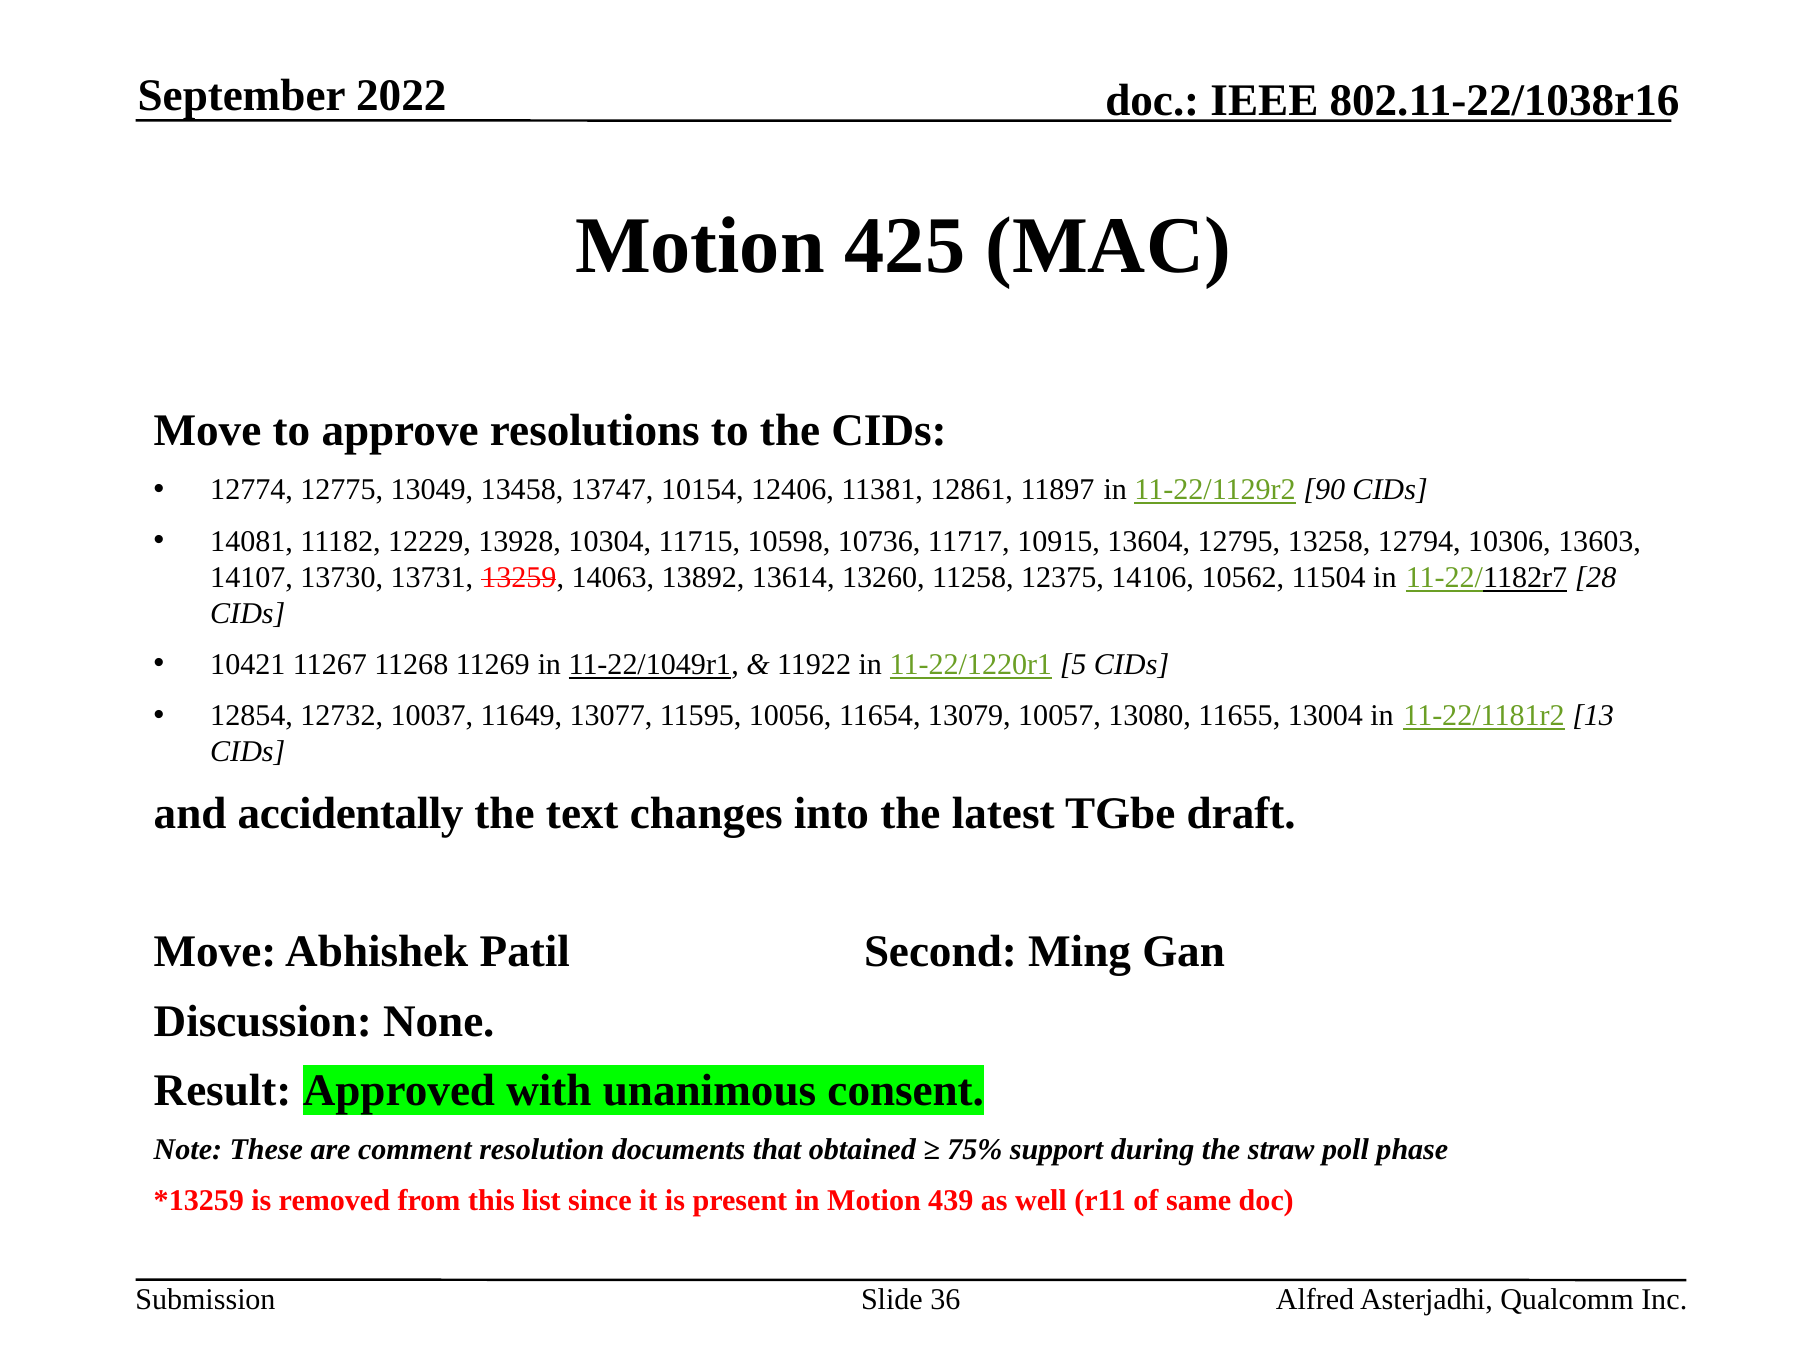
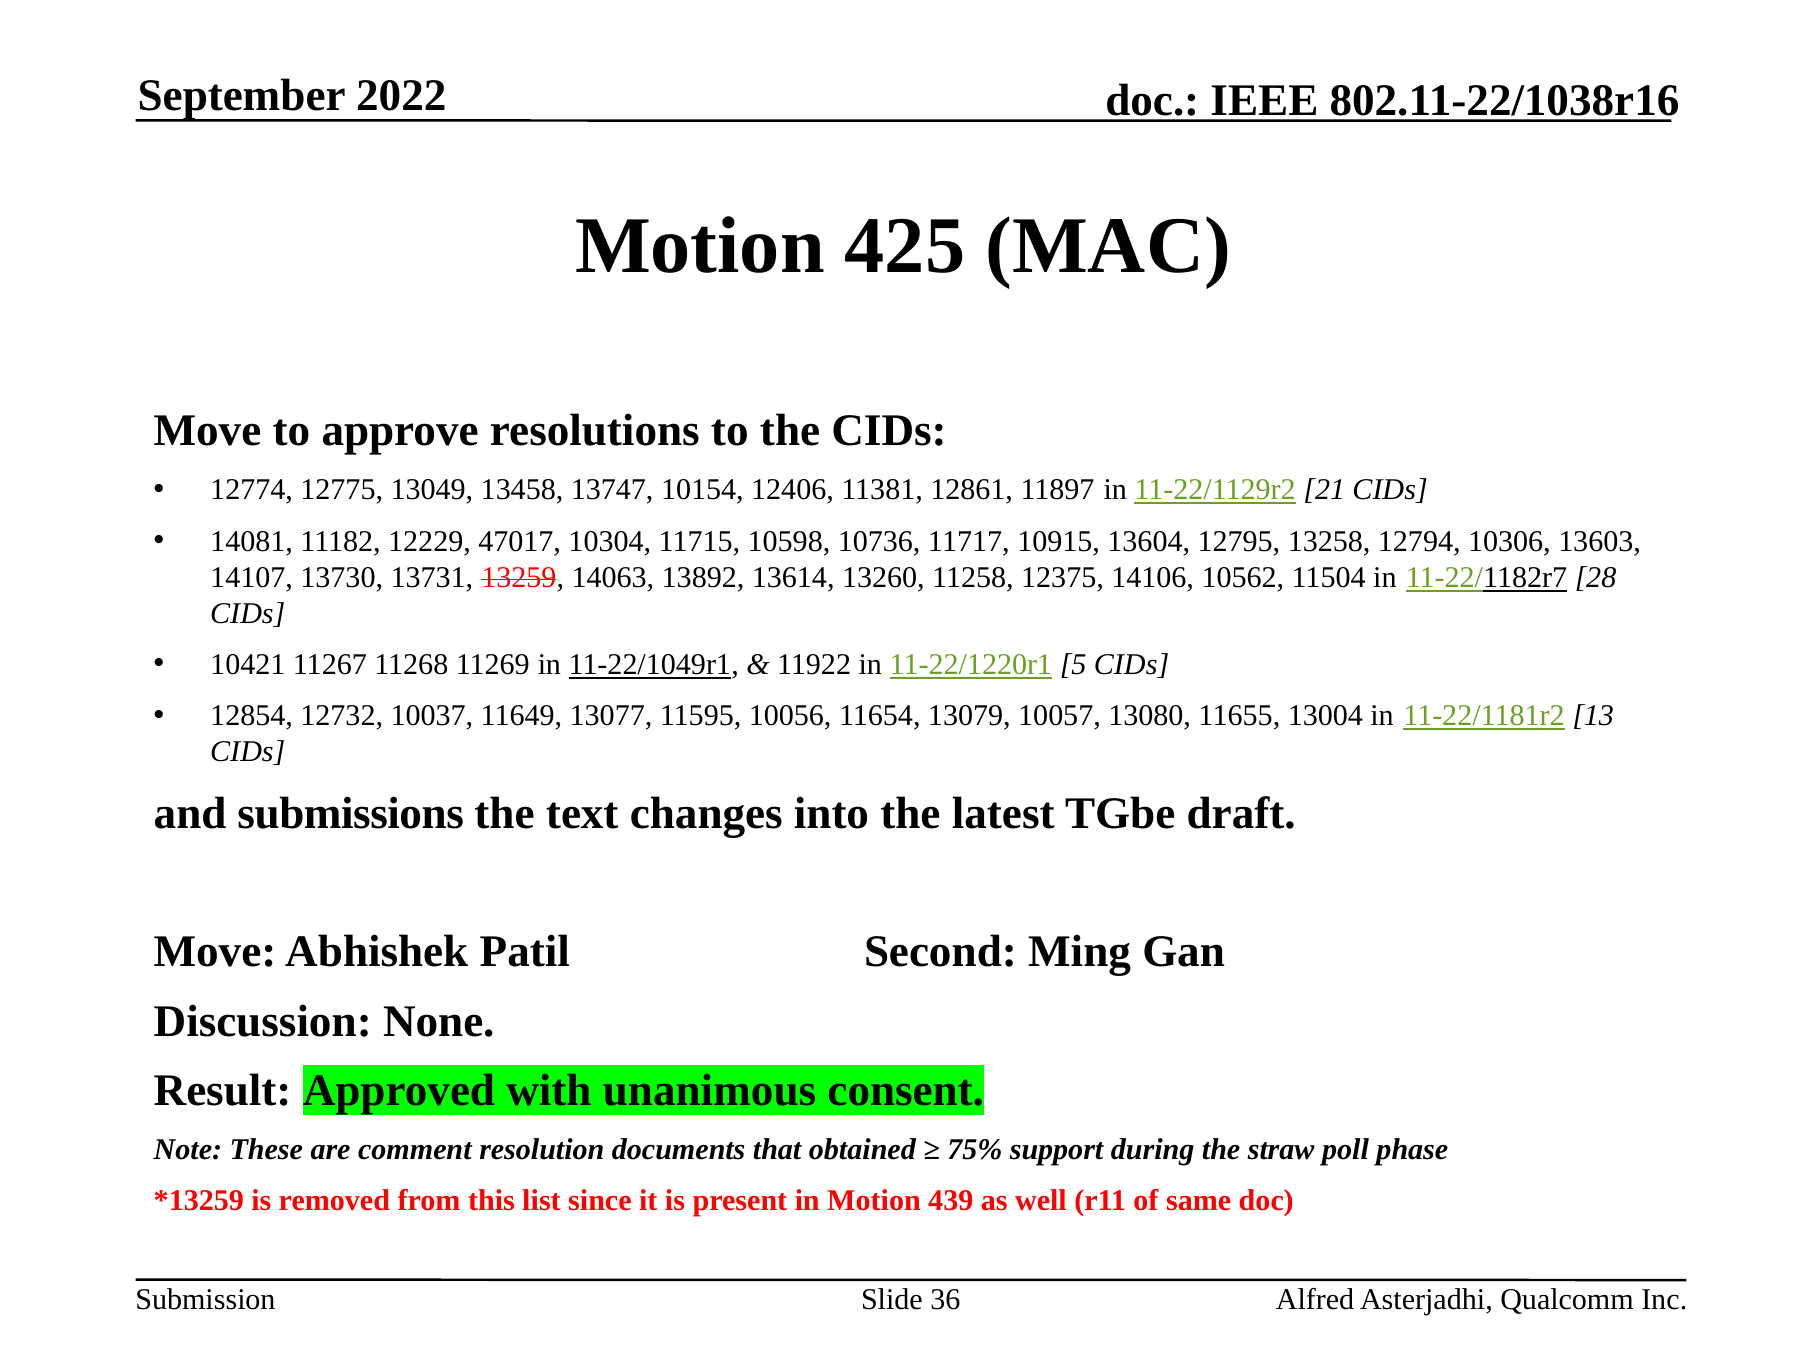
90: 90 -> 21 (1324, 490)
13928: 13928 -> 47017 (520, 541)
accidentally: accidentally -> submissions (351, 813)
